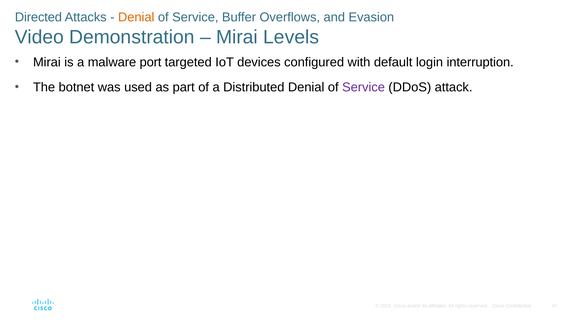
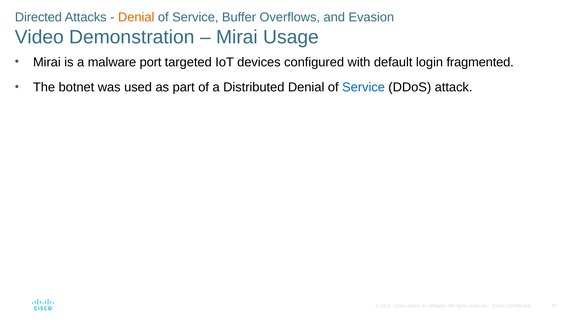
Levels: Levels -> Usage (291, 37)
interruption: interruption -> fragmented (480, 62)
Service colour: purple -> blue (364, 87)
